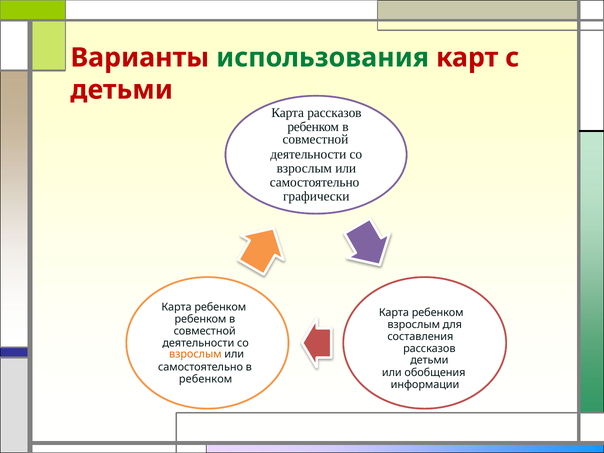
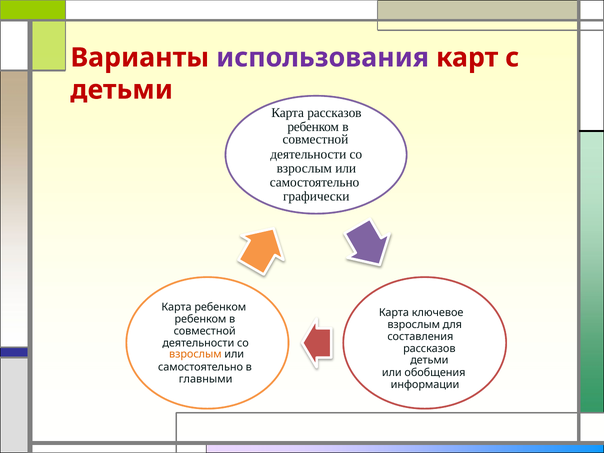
использования colour: green -> purple (323, 58)
ребенком: ребенком -> ключевое (438, 313)
ребенком: ребенком -> главными (206, 379)
